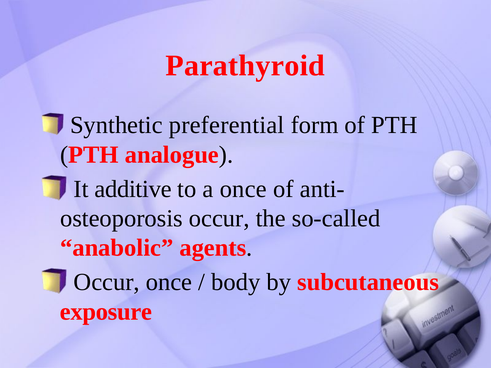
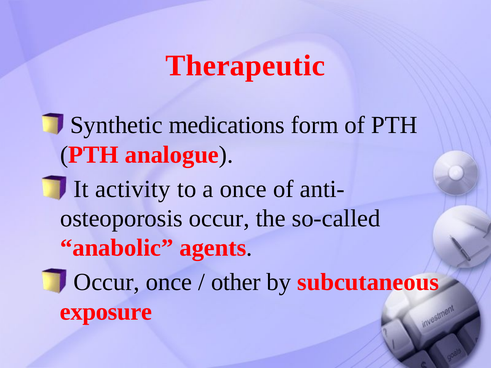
Parathyroid: Parathyroid -> Therapeutic (245, 66)
preferential: preferential -> medications (227, 125)
additive: additive -> activity (133, 189)
body: body -> other (236, 282)
